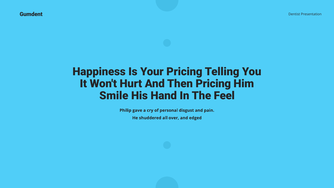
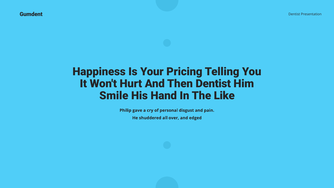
Then Pricing: Pricing -> Dentist (213, 84)
Feel: Feel -> Like (224, 96)
